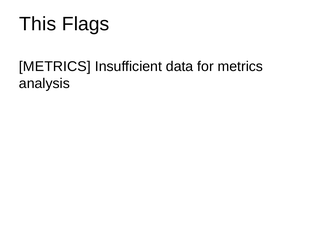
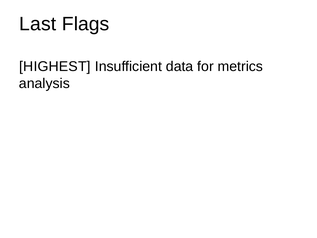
This: This -> Last (38, 24)
METRICS: METRICS -> HIGHEST (55, 66)
